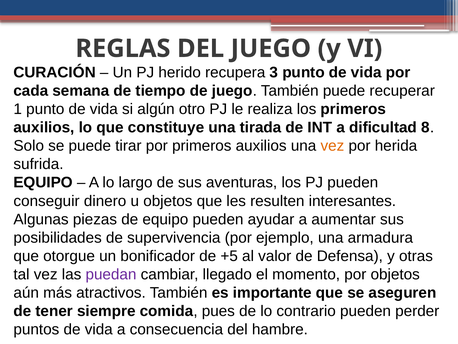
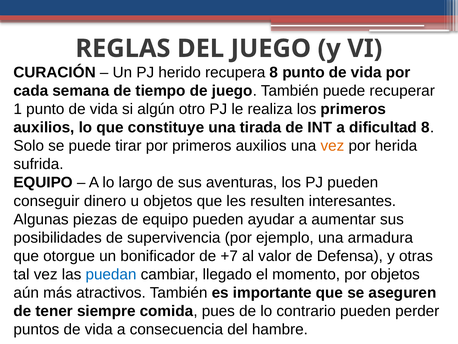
recupera 3: 3 -> 8 (274, 72)
+5: +5 -> +7 (229, 256)
puedan colour: purple -> blue (111, 274)
